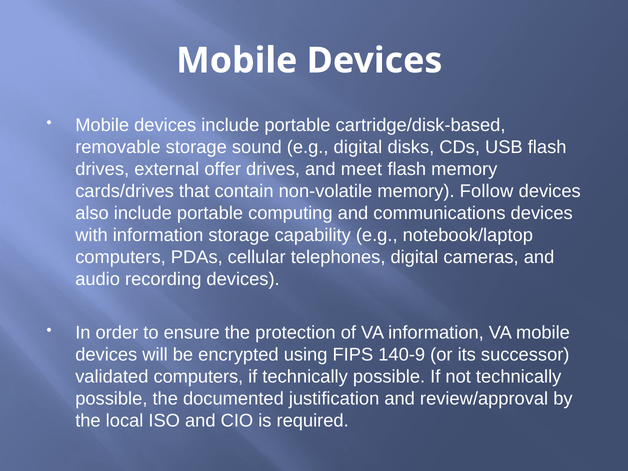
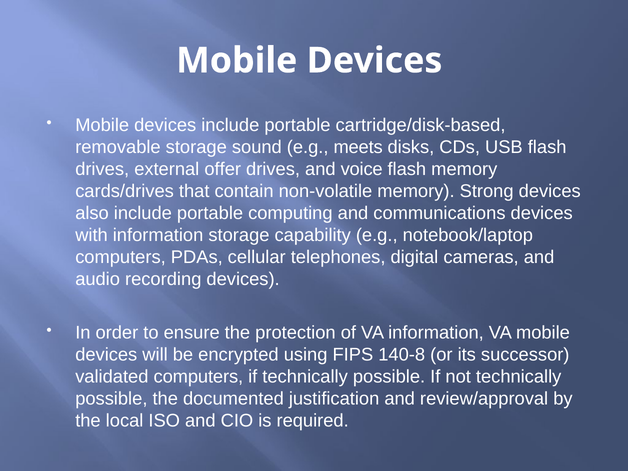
e.g digital: digital -> meets (358, 147)
meet: meet -> voice (362, 169)
Follow: Follow -> Strong (487, 191)
140-9: 140-9 -> 140-8 (402, 355)
